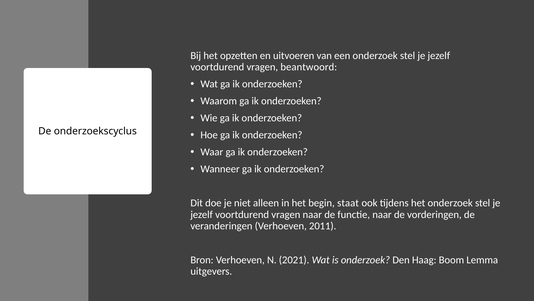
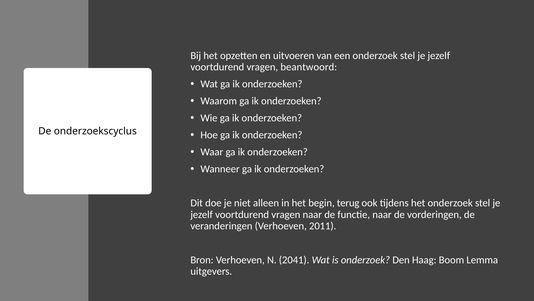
staat: staat -> terug (348, 203)
2021: 2021 -> 2041 (294, 259)
